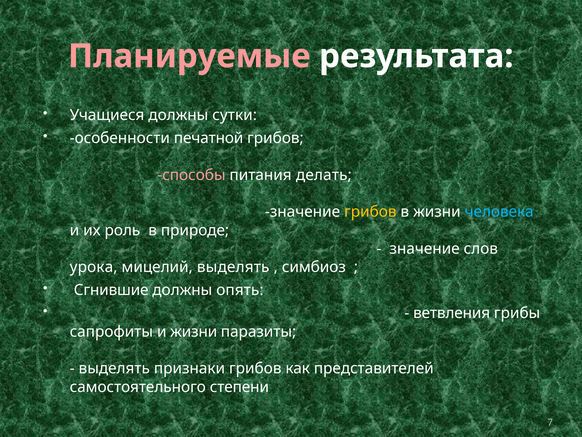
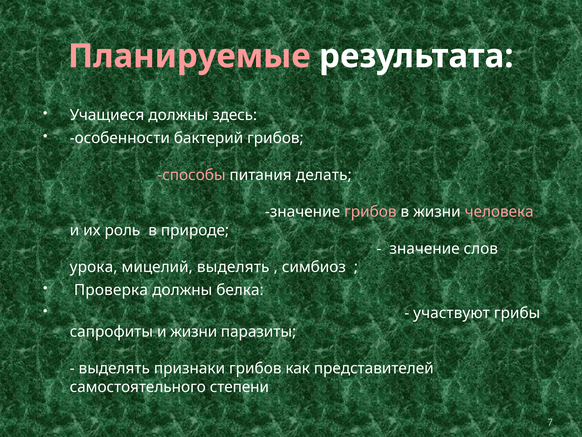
сутки: сутки -> здесь (235, 115)
печатной: печатной -> бактерий (209, 138)
грибов colour: yellow -> pink (370, 212)
человека colour: light blue -> pink (499, 212)
Сгнившие: Сгнившие -> Проверка (111, 290)
опять: опять -> белка (240, 290)
ветвления: ветвления -> участвуют (452, 313)
